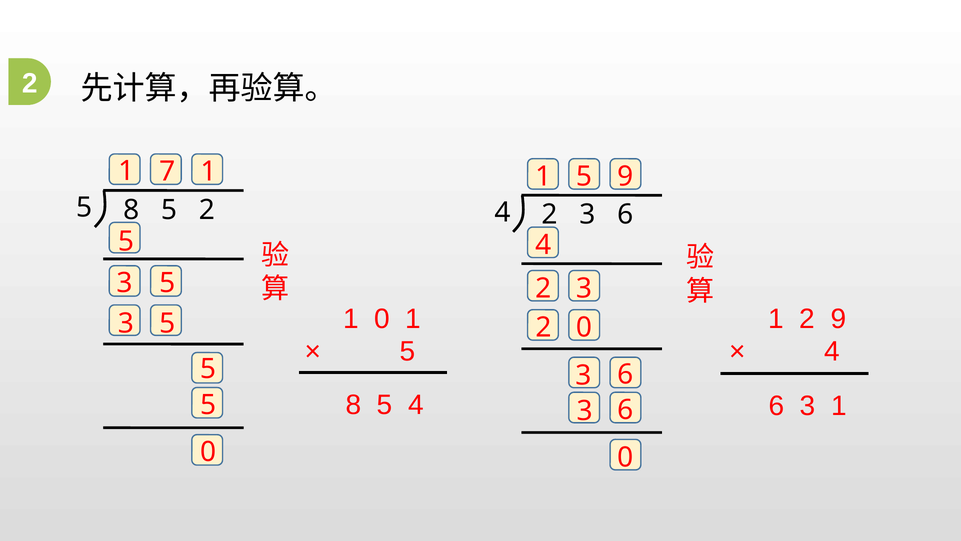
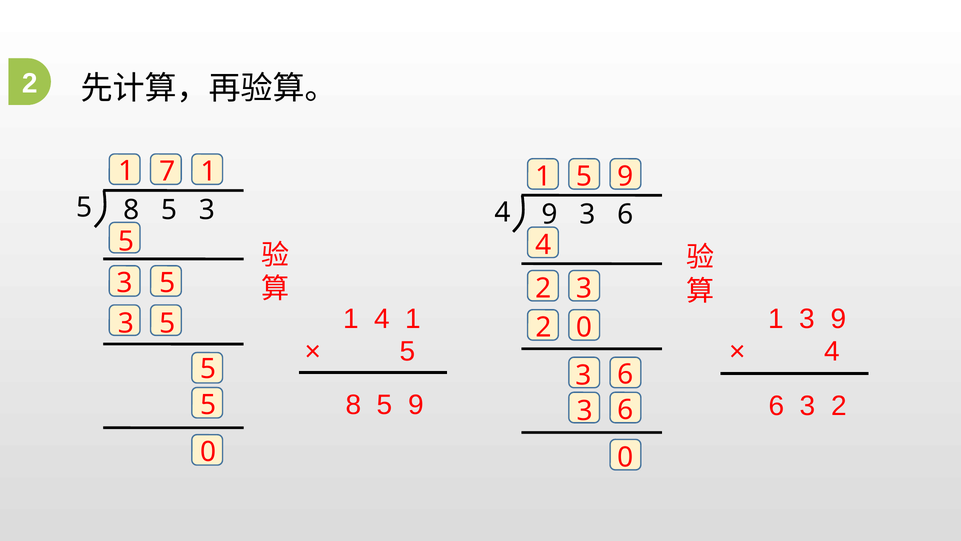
5 2: 2 -> 3 (207, 210)
2: 2 -> 9 (550, 215)
1 0: 0 -> 4 (382, 319)
2: 2 -> 3 (807, 319)
8 5 4: 4 -> 9 (416, 405)
3 1: 1 -> 2 (839, 406)
